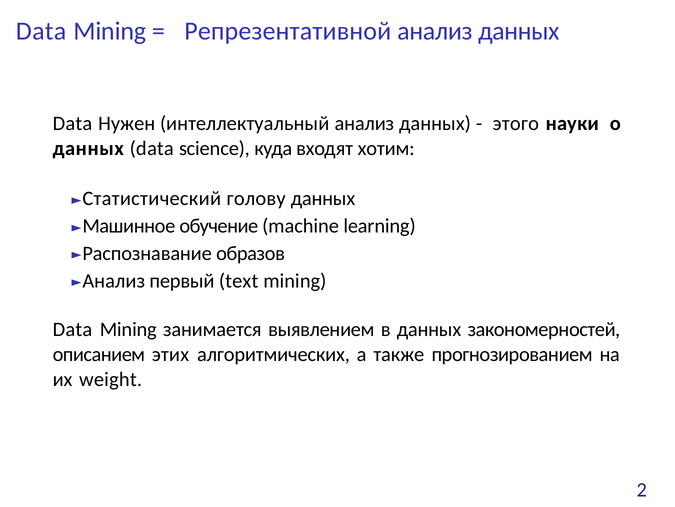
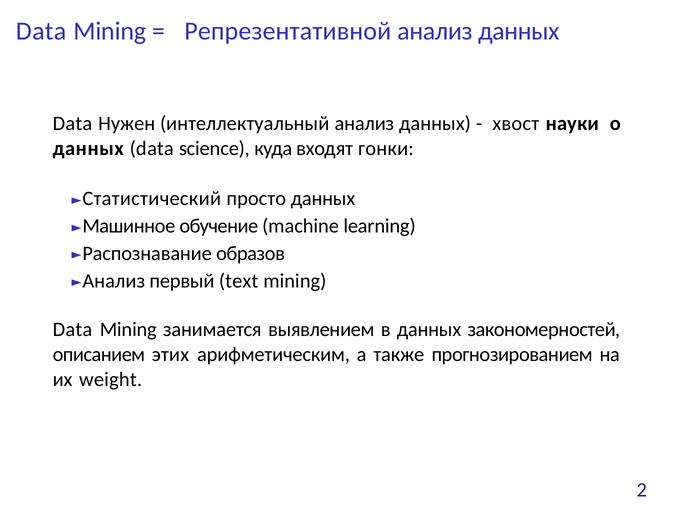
этого: этого -> хвост (516, 123)
хотим: хотим -> гонки (386, 148)
голову: голову -> просто (256, 199)
алгоритмических: алгоритмических -> арифметическим (273, 354)
